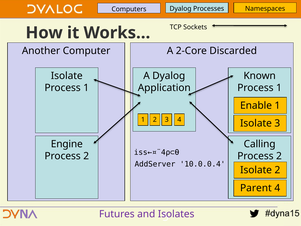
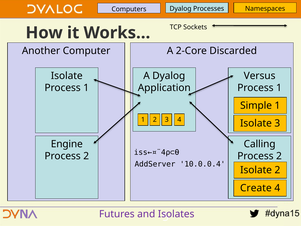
Known: Known -> Versus (260, 76)
Enable: Enable -> Simple (256, 105)
Parent: Parent -> Create (256, 188)
